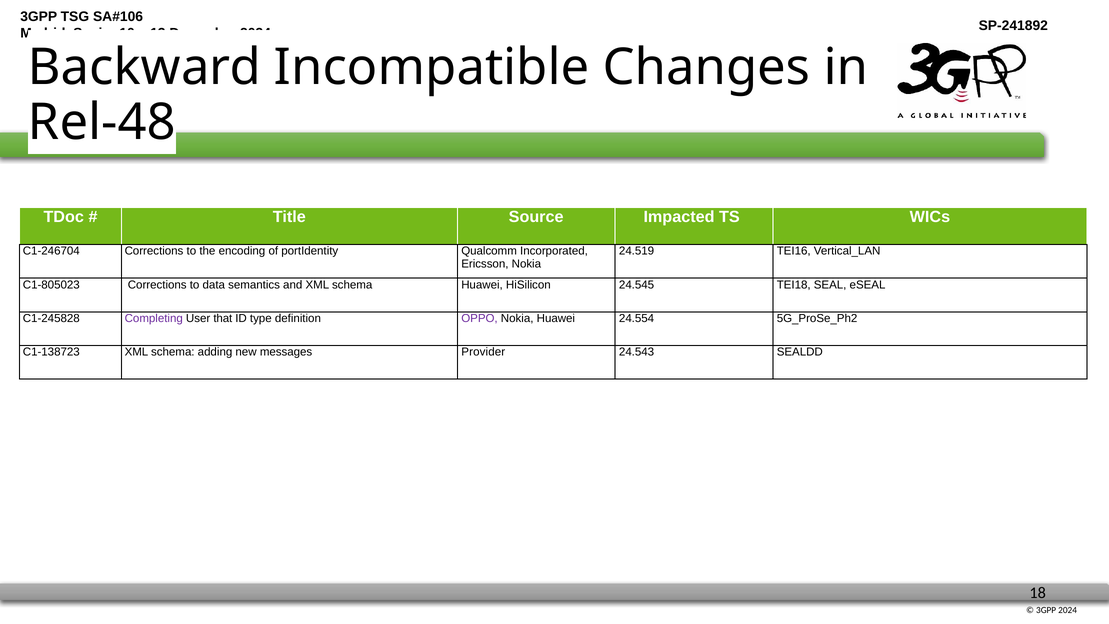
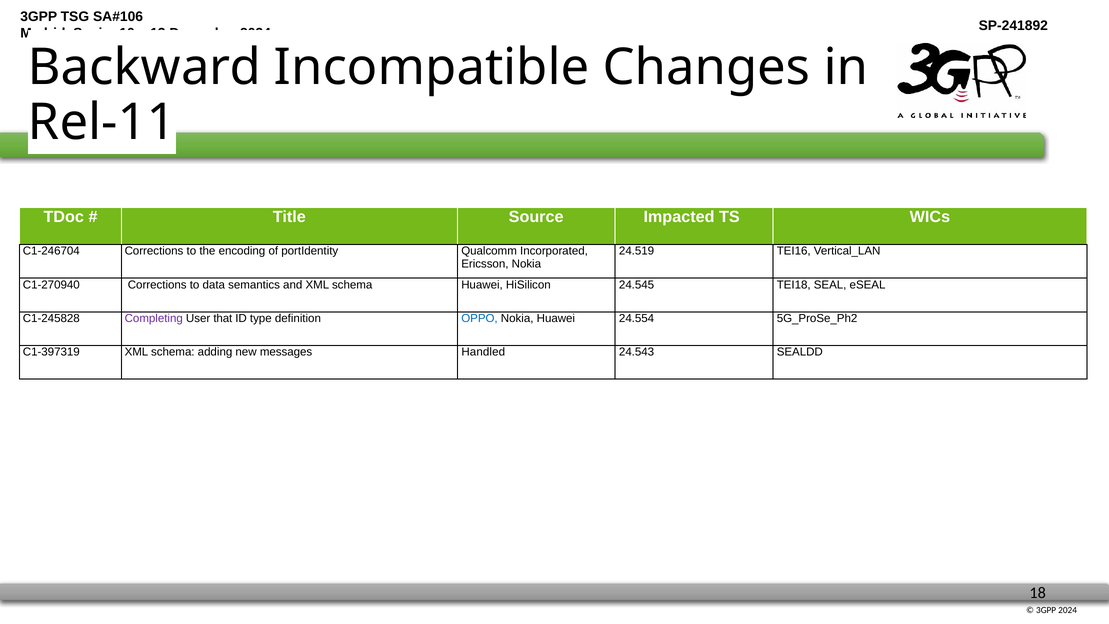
Rel-48: Rel-48 -> Rel-11 (102, 122)
C1-805023: C1-805023 -> C1-270940 (51, 285)
OPPO colour: purple -> blue (479, 318)
C1-138723: C1-138723 -> C1-397319 (51, 352)
Provider: Provider -> Handled (483, 352)
